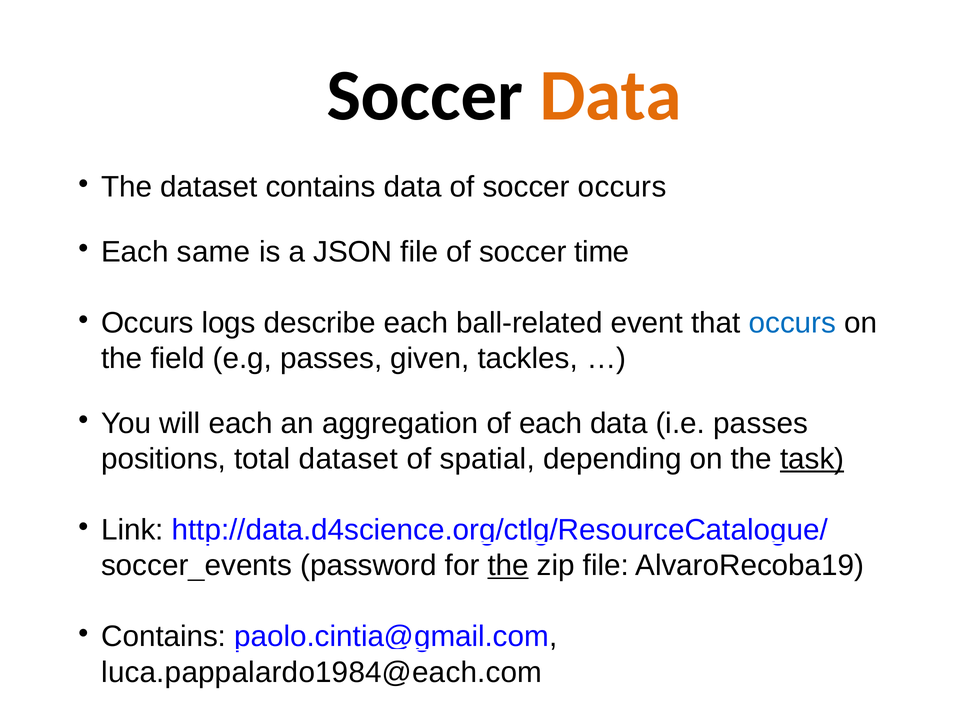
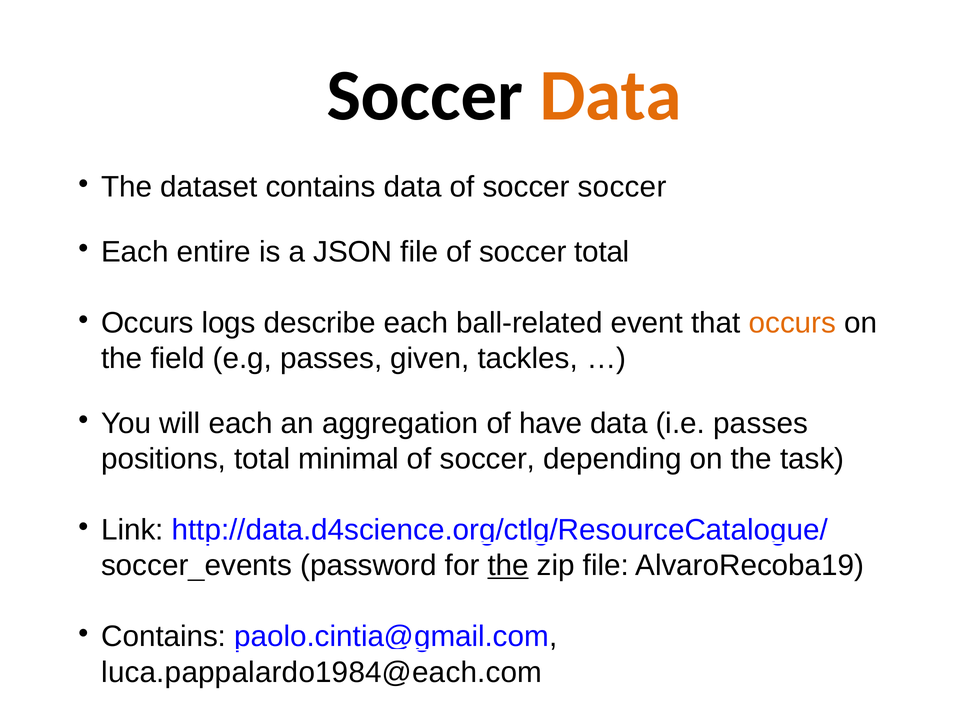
soccer occurs: occurs -> soccer (622, 187)
same: same -> entire (214, 252)
soccer time: time -> total (602, 252)
occurs colour: blue -> orange (792, 323)
of each: each -> have (551, 423)
total dataset: dataset -> minimal (349, 459)
spatial: spatial -> soccer (487, 459)
task underline: present -> none (812, 459)
